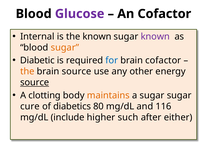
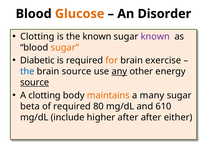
Glucose colour: purple -> orange (80, 14)
An Cofactor: Cofactor -> Disorder (164, 14)
Internal: Internal -> Clotting (37, 37)
for colour: blue -> orange (112, 60)
brain cofactor: cofactor -> exercise (163, 60)
the colour: orange -> blue (27, 72)
any underline: none -> present (119, 72)
a sugar: sugar -> many (152, 95)
cure: cure -> beta (30, 107)
of diabetics: diabetics -> required (72, 107)
116: 116 -> 610 (163, 107)
higher such: such -> after (128, 118)
